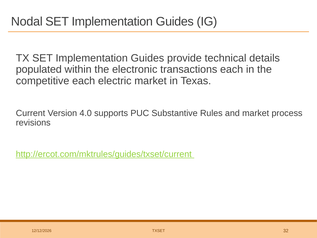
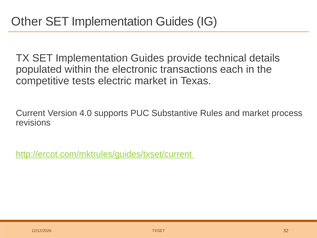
Nodal: Nodal -> Other (27, 22)
competitive each: each -> tests (84, 81)
